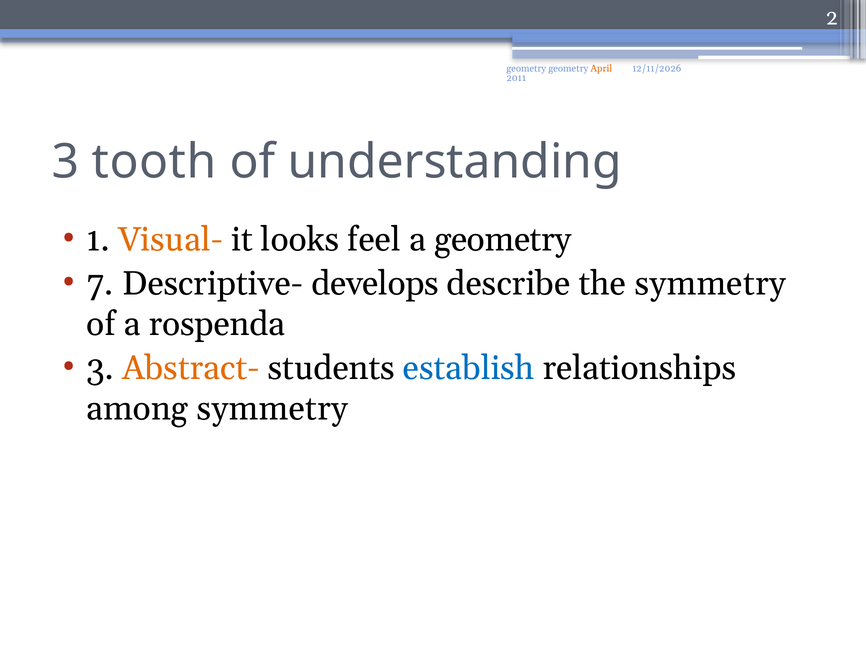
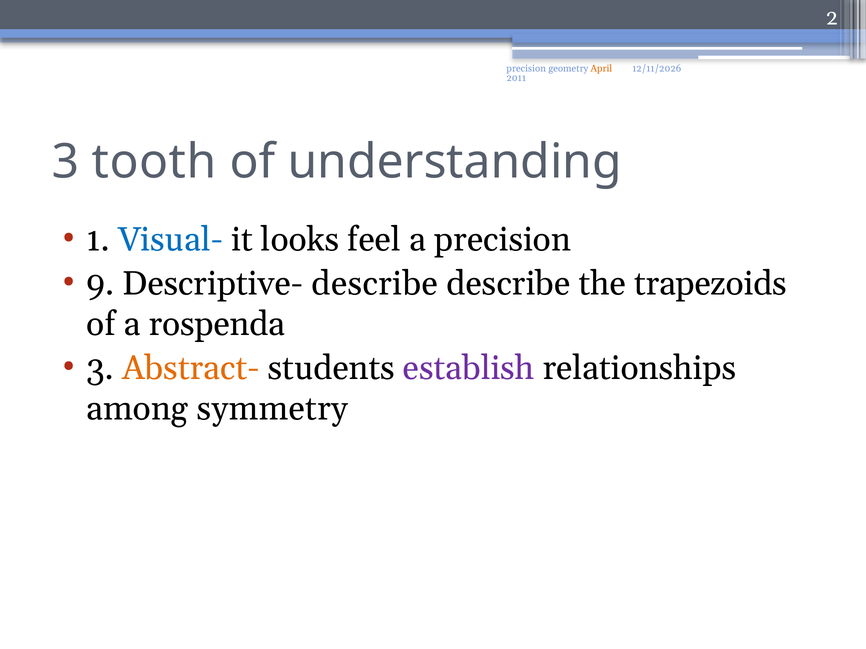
geometry: geometry -> precision (526, 69)
Visual- colour: orange -> blue (171, 240)
a geometry: geometry -> precision (503, 240)
7: 7 -> 9 (100, 284)
Descriptive- develops: develops -> describe (375, 284)
the symmetry: symmetry -> trapezoids (711, 284)
establish colour: blue -> purple (469, 368)
